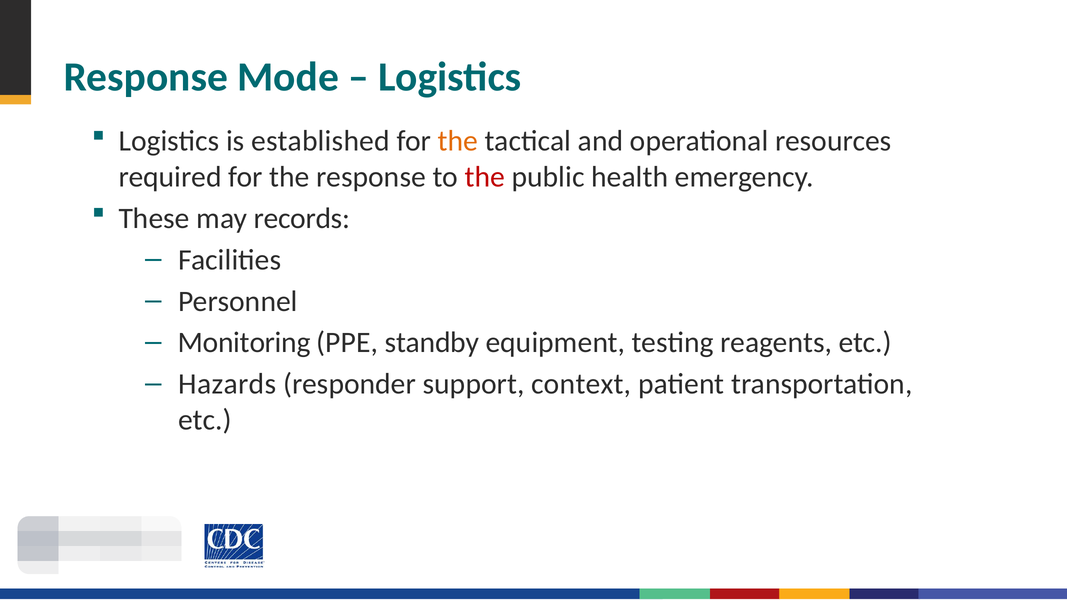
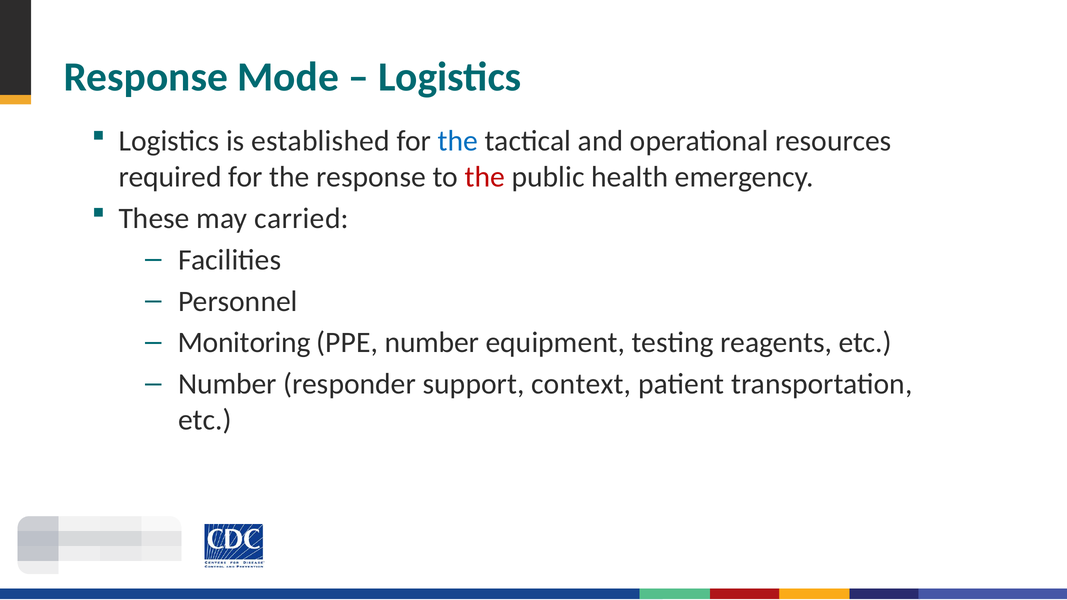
the colour: orange -> blue (458, 141)
records: records -> carried (302, 218)
PPE standby: standby -> number (432, 343)
Hazards: Hazards -> Number (228, 384)
